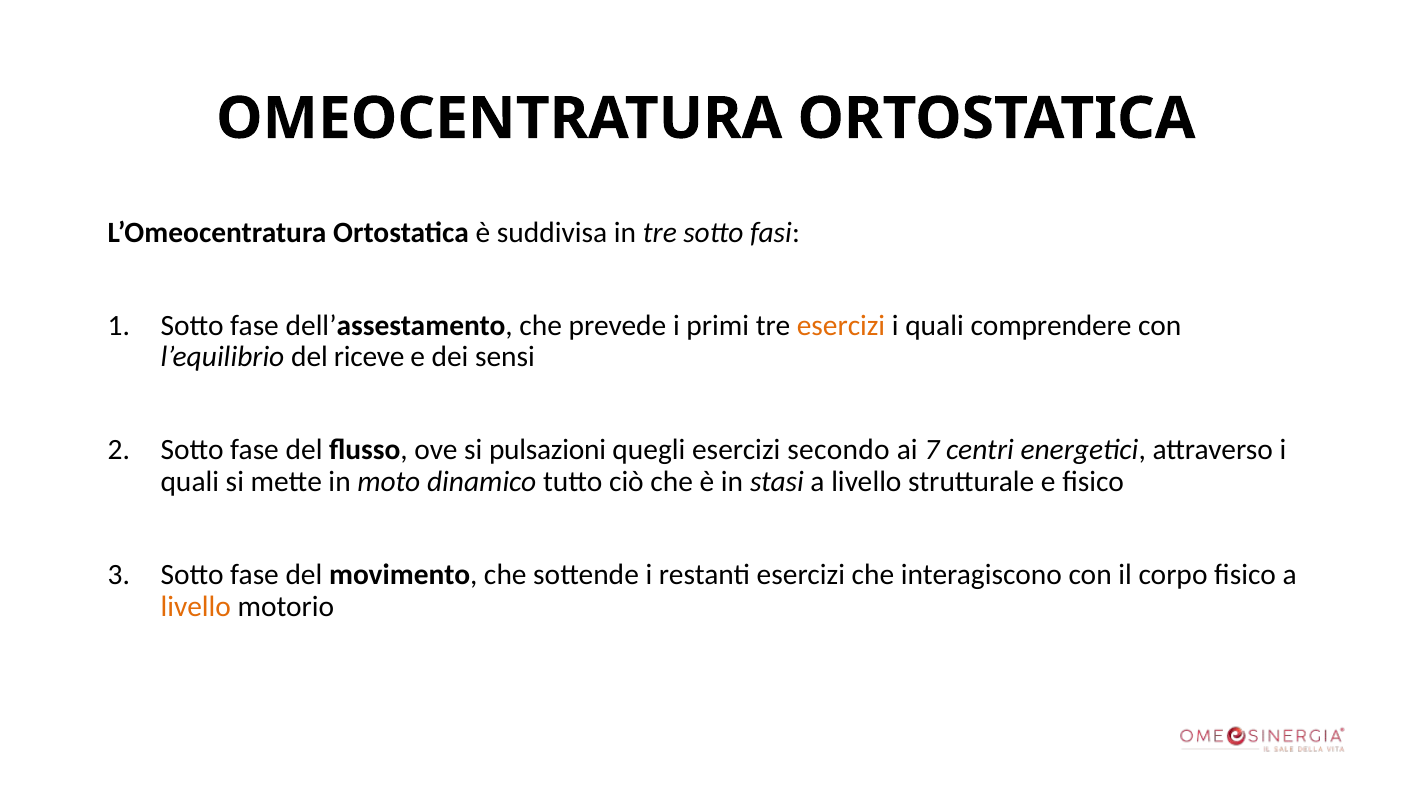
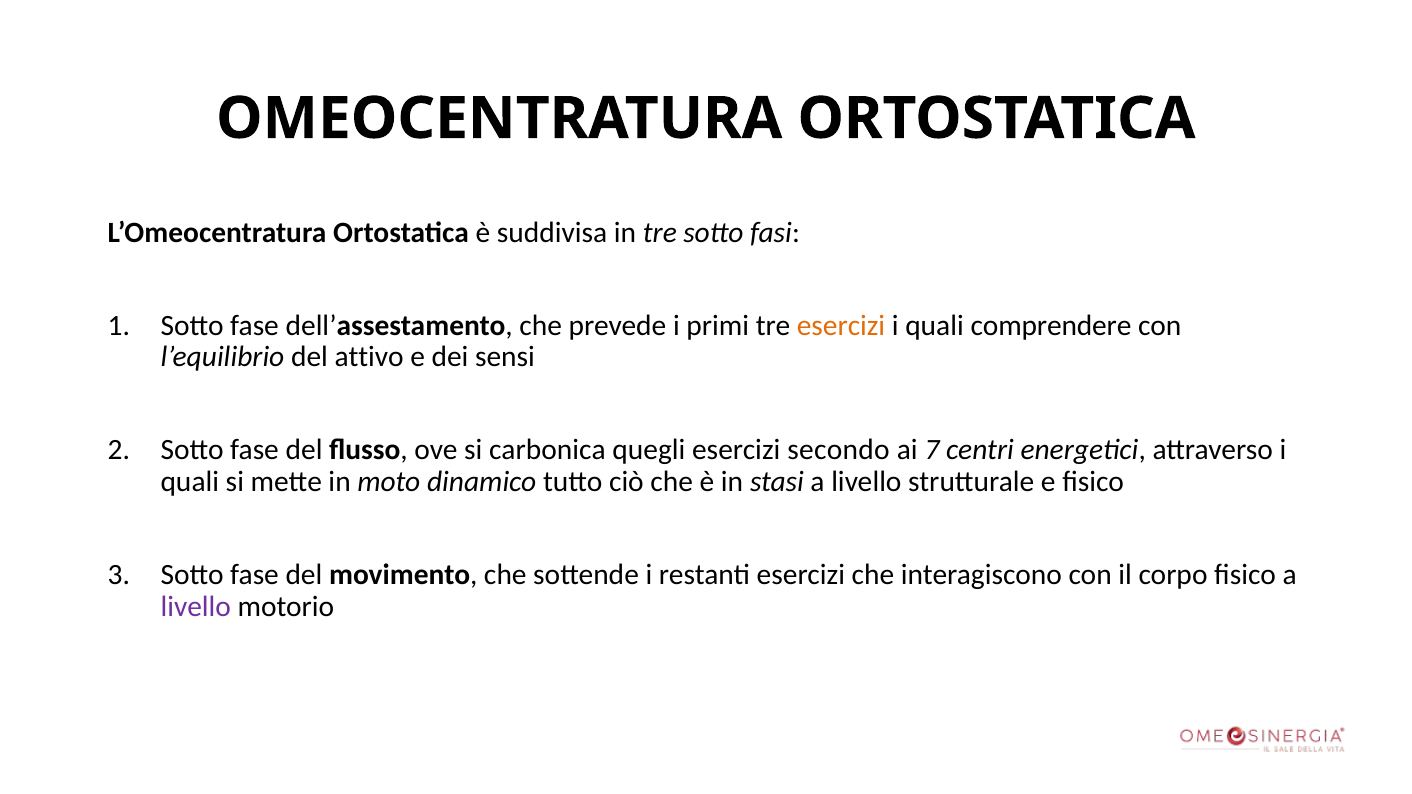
riceve: riceve -> attivo (369, 357)
pulsazioni: pulsazioni -> carbonica (547, 450)
livello colour: orange -> purple (196, 607)
